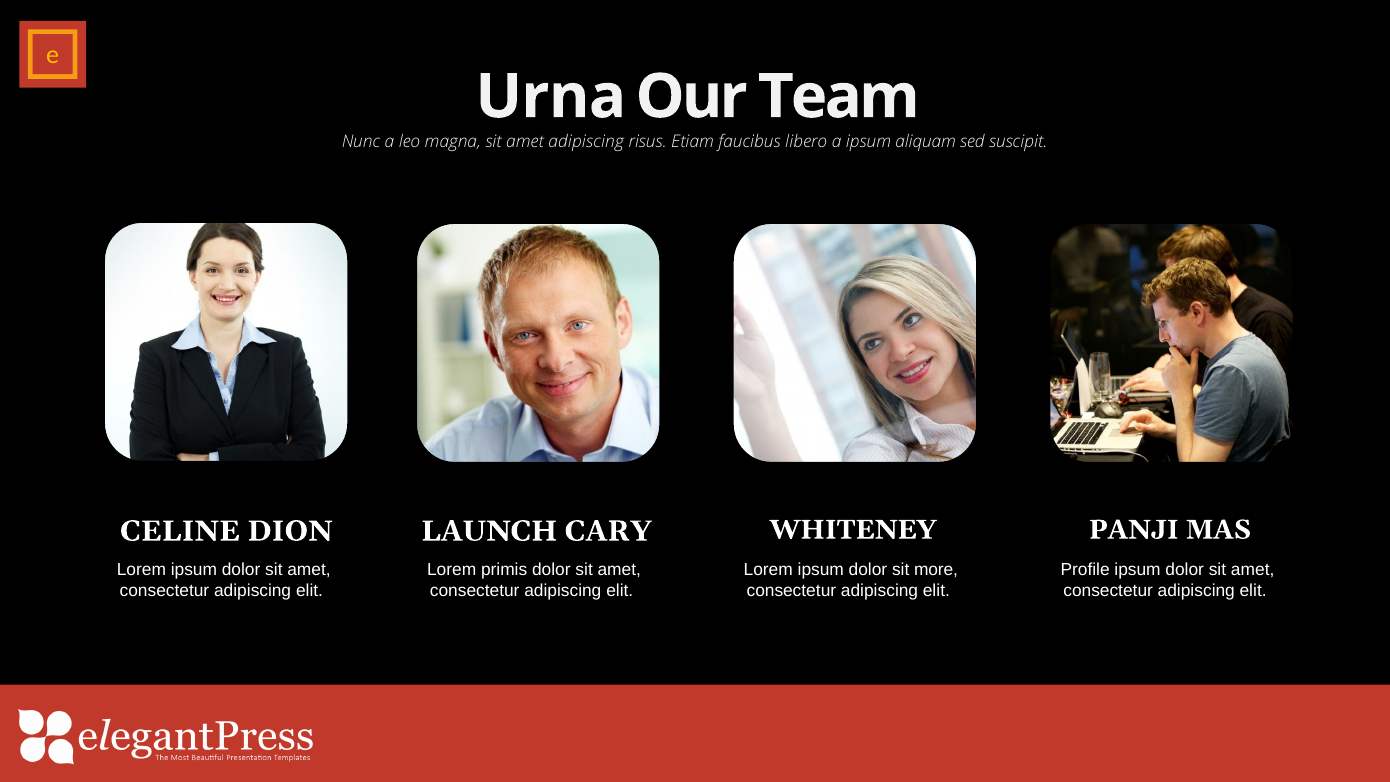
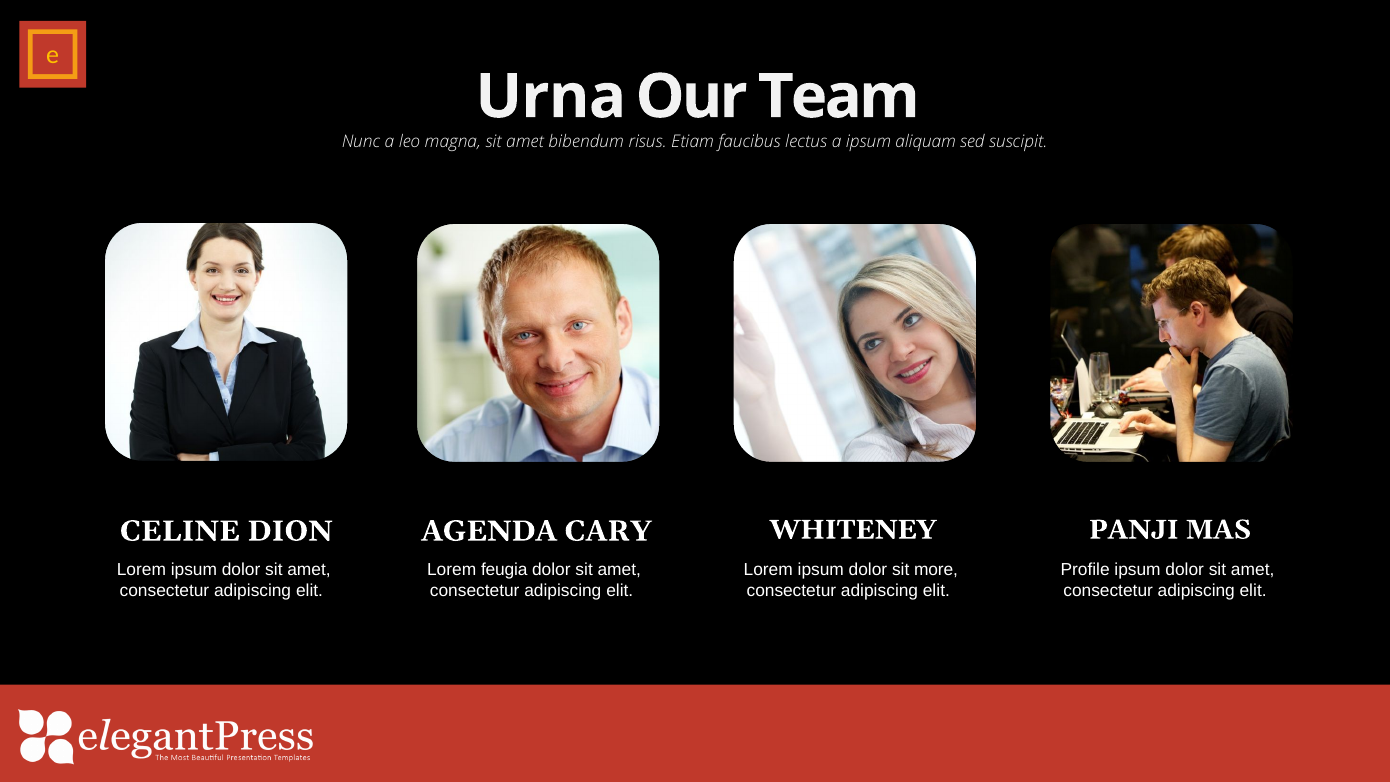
amet adipiscing: adipiscing -> bibendum (586, 142)
libero: libero -> lectus (806, 142)
LAUNCH: LAUNCH -> AGENDA (489, 531)
primis: primis -> feugia (504, 570)
